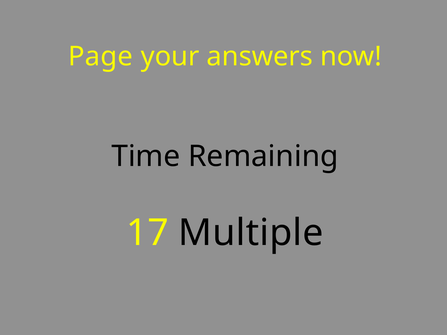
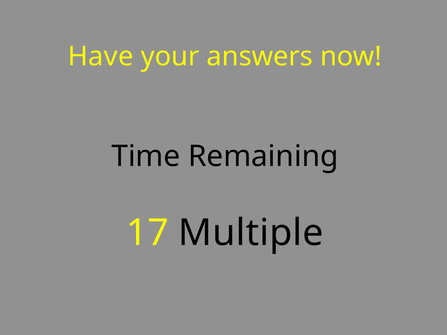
Page: Page -> Have (101, 57)
